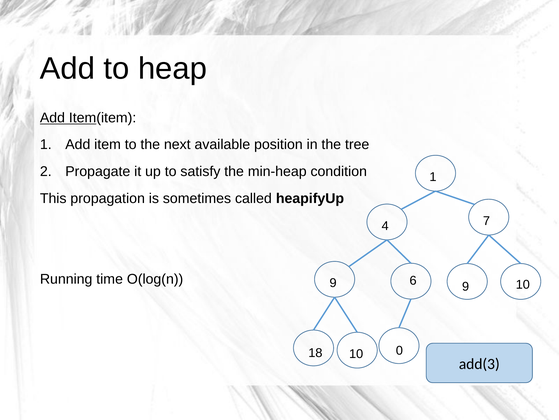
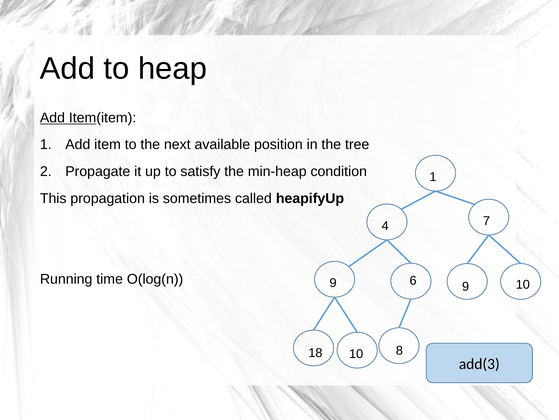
0: 0 -> 8 (399, 350)
